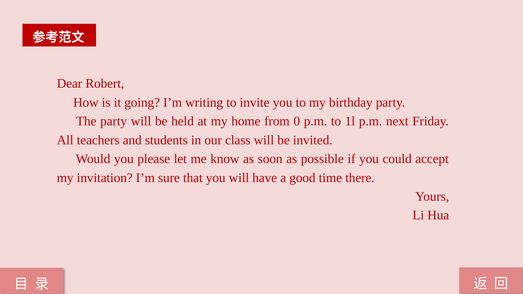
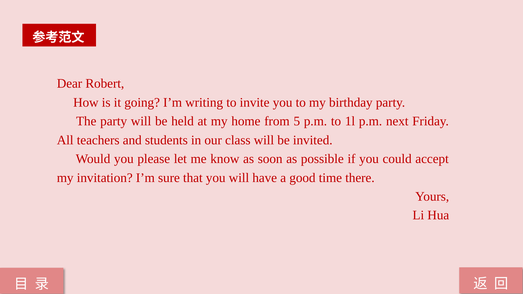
0: 0 -> 5 (297, 121)
